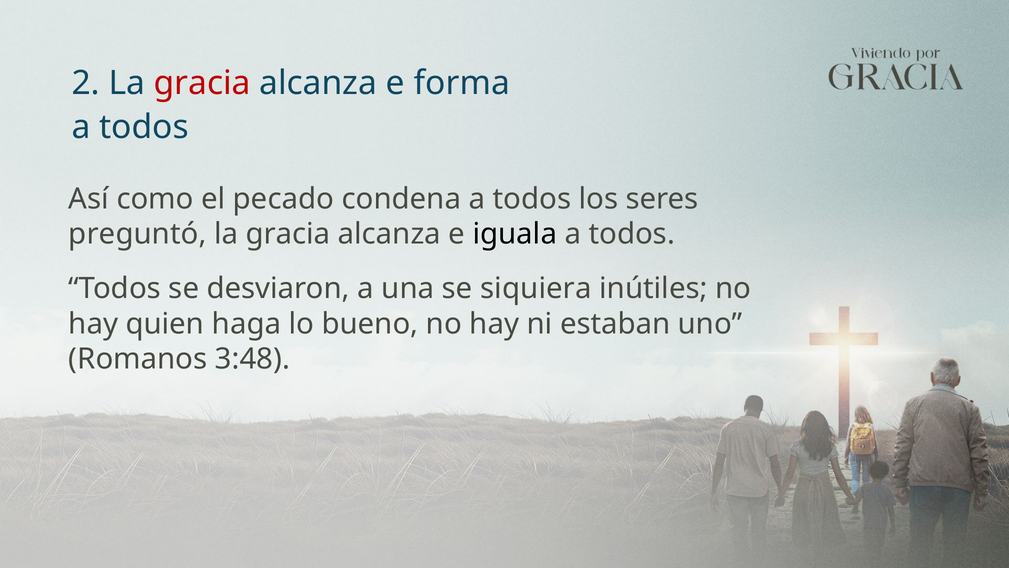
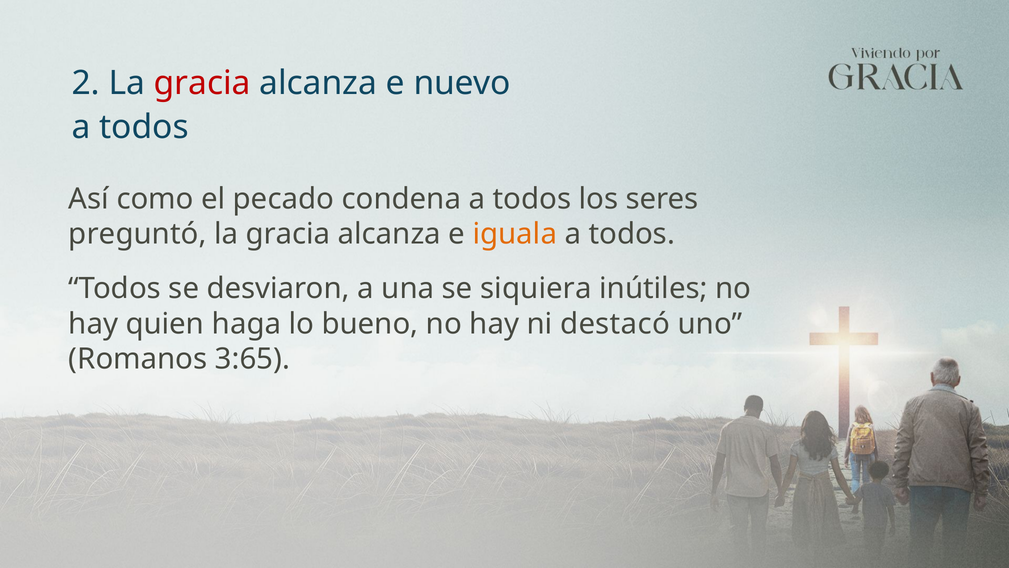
forma: forma -> nuevo (462, 83)
iguala colour: black -> orange (515, 234)
estaban: estaban -> destacó (615, 324)
3:48: 3:48 -> 3:65 (252, 359)
